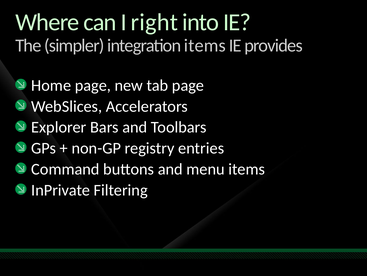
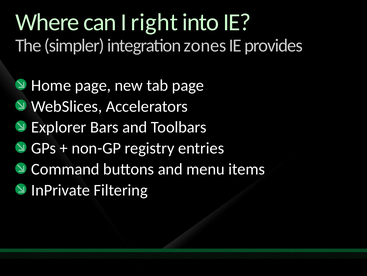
integration items: items -> zones (205, 45)
